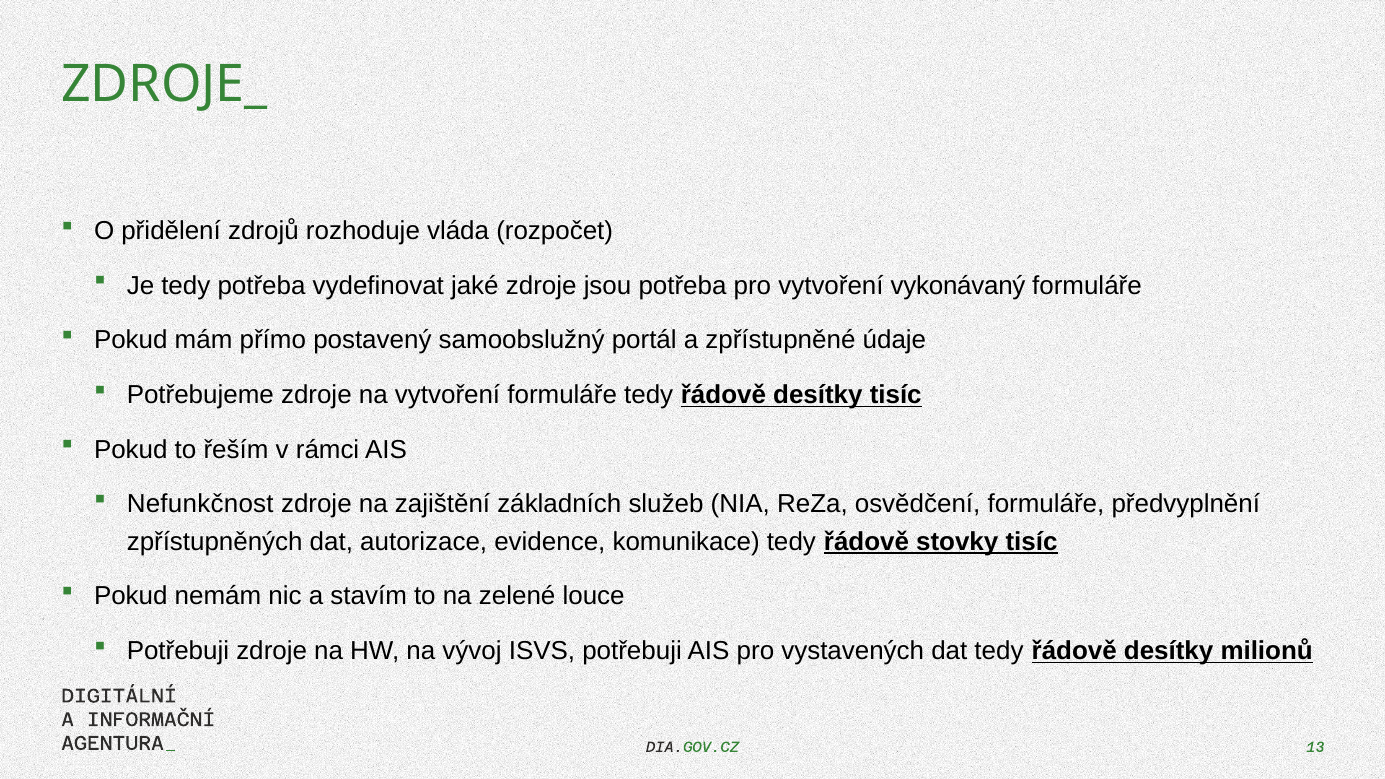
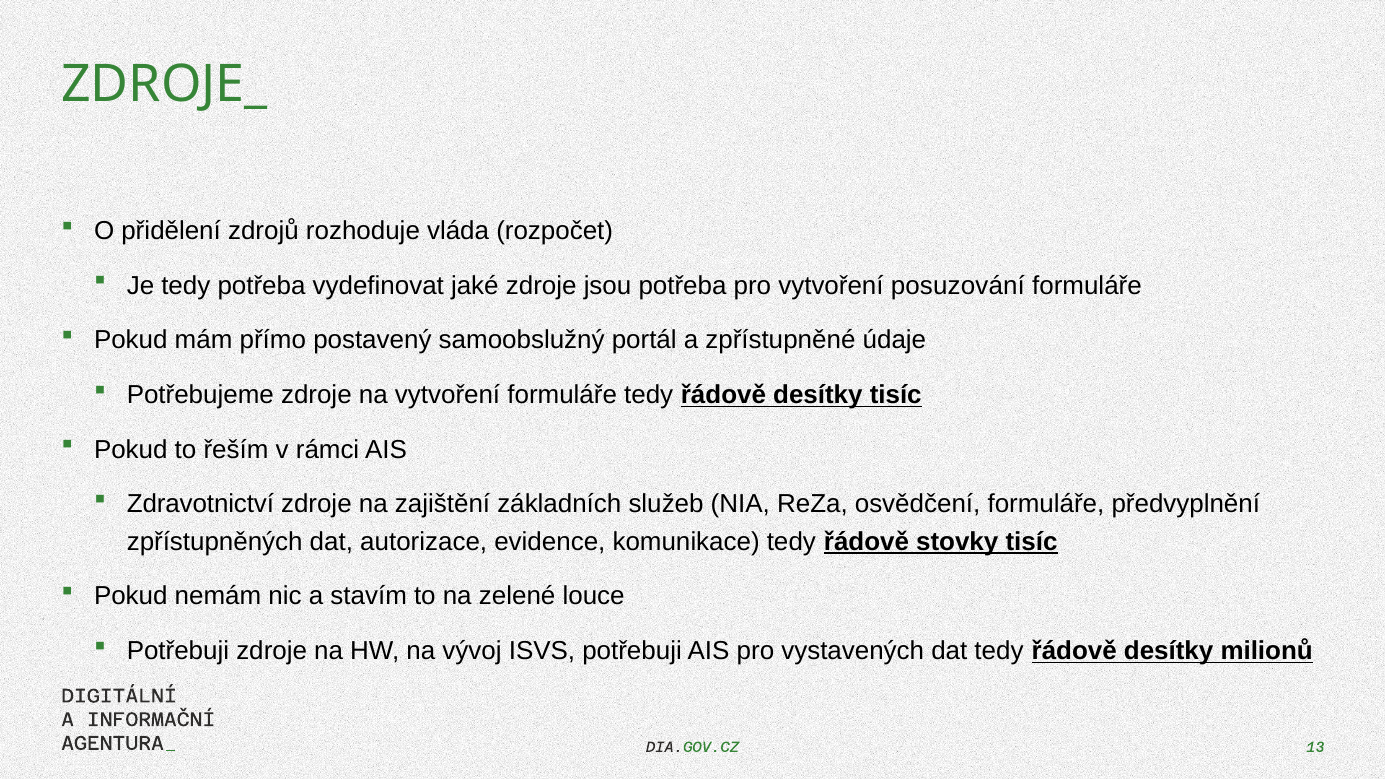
vykonávaný: vykonávaný -> posuzování (958, 286)
Nefunkčnost: Nefunkčnost -> Zdravotnictví (200, 504)
